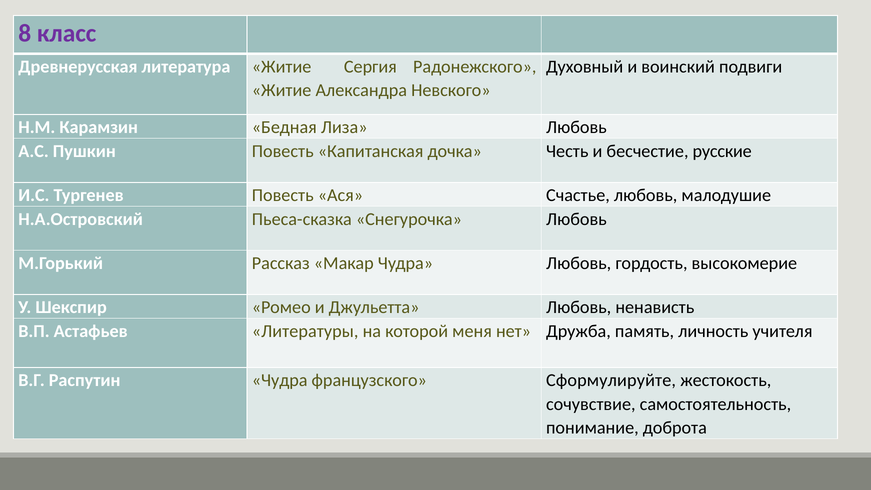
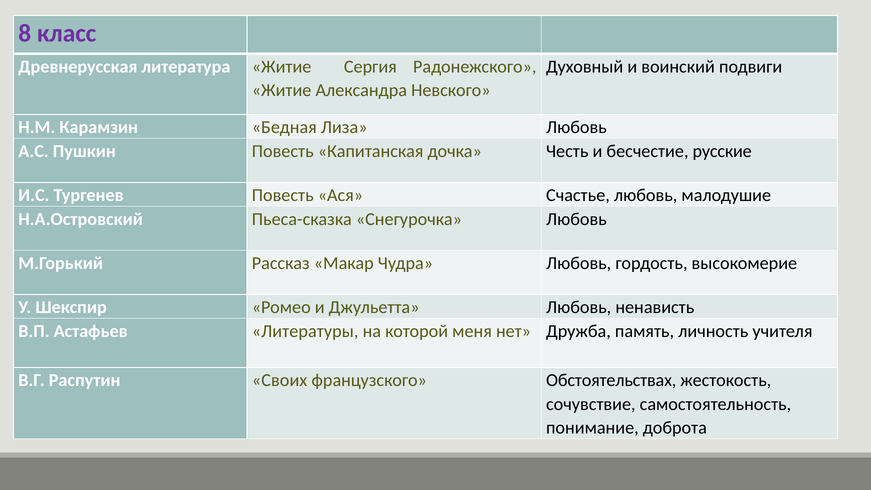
Распутин Чудра: Чудра -> Своих (280, 380)
Сформулируйте: Сформулируйте -> Обстоятельствах (611, 380)
